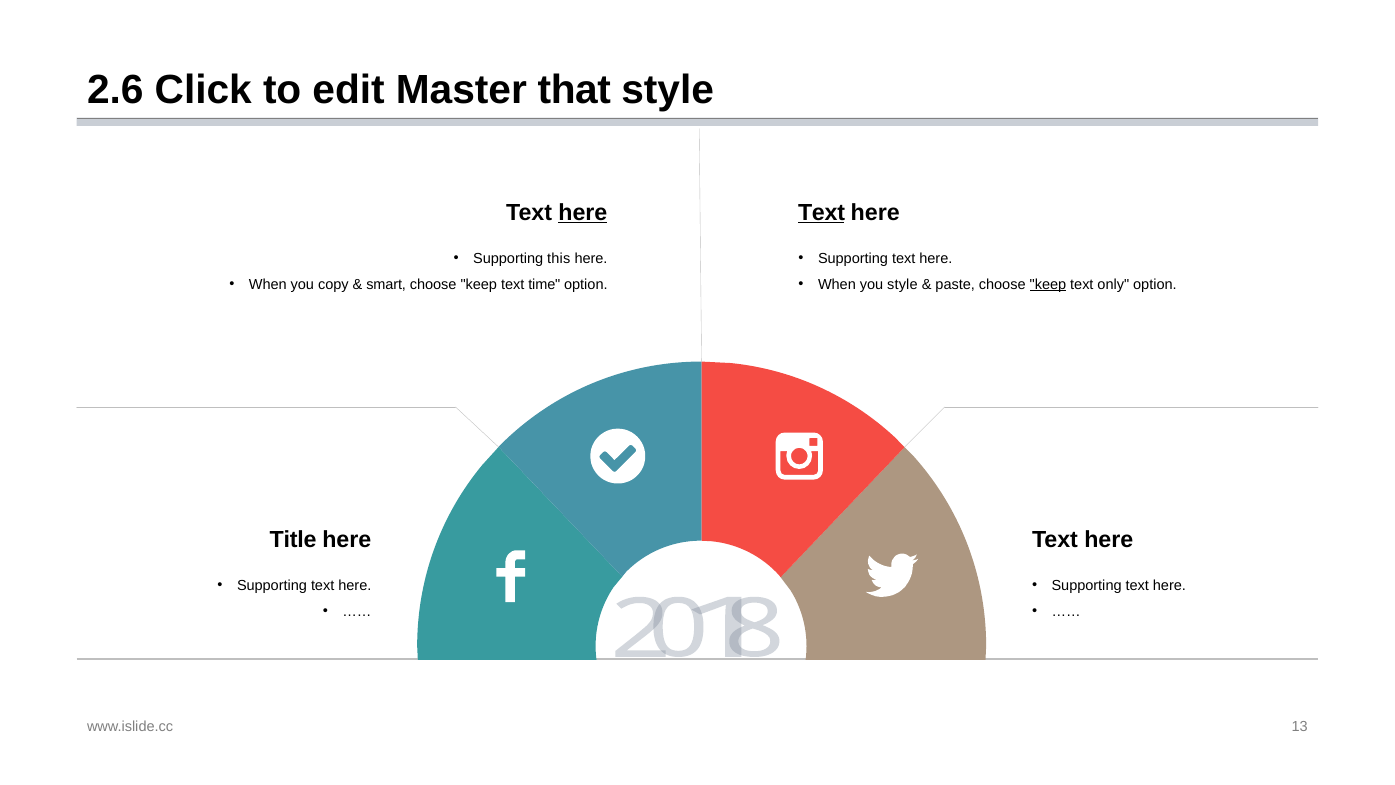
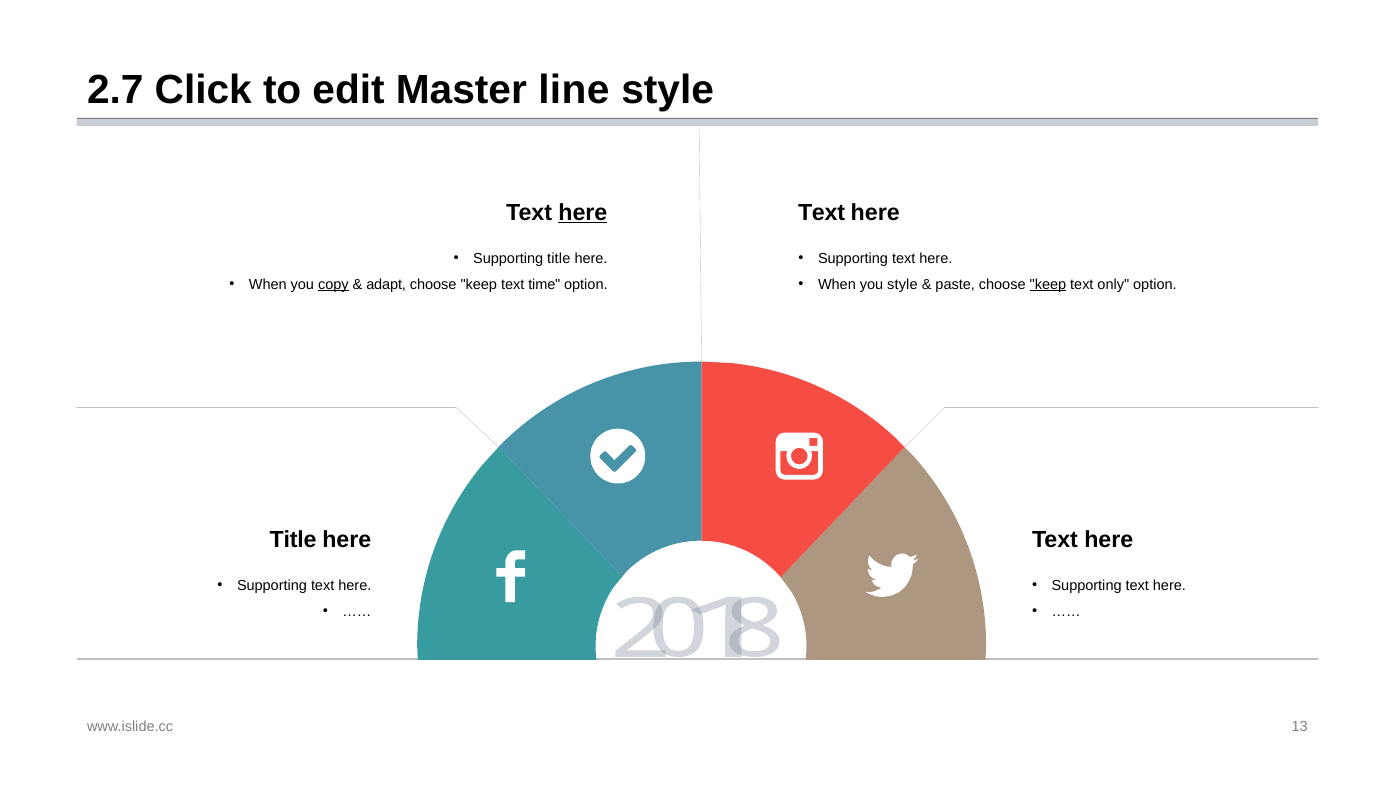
2.6: 2.6 -> 2.7 (115, 90)
that: that -> line (574, 90)
Text underline: present -> none (822, 212)
Supporting this: this -> title (559, 259)
copy underline: none -> present (333, 285)
smart: smart -> adapt (386, 285)
